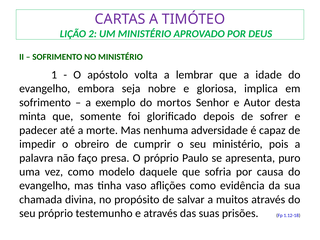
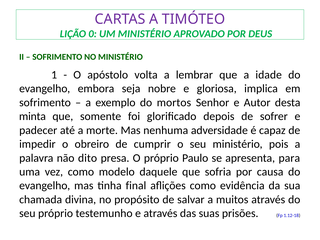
2: 2 -> 0 (93, 34)
faço: faço -> dito (88, 158)
puro: puro -> para (289, 158)
vaso: vaso -> final (136, 186)
